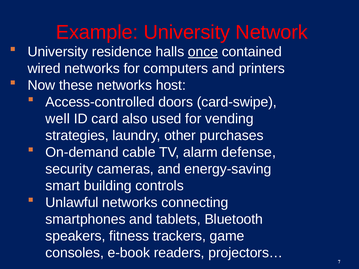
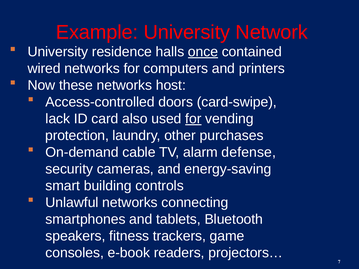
well: well -> lack (58, 119)
for underline: none -> present (193, 119)
strategies: strategies -> protection (77, 136)
